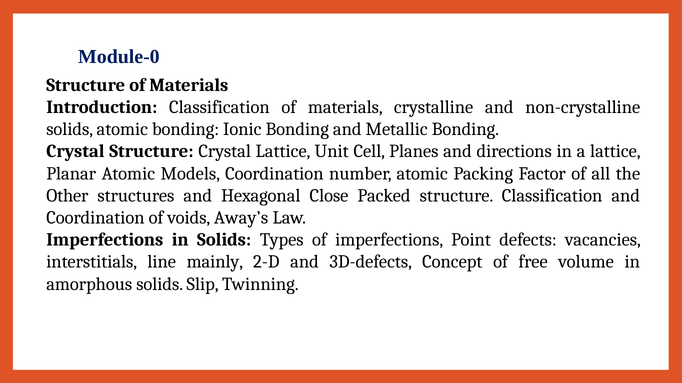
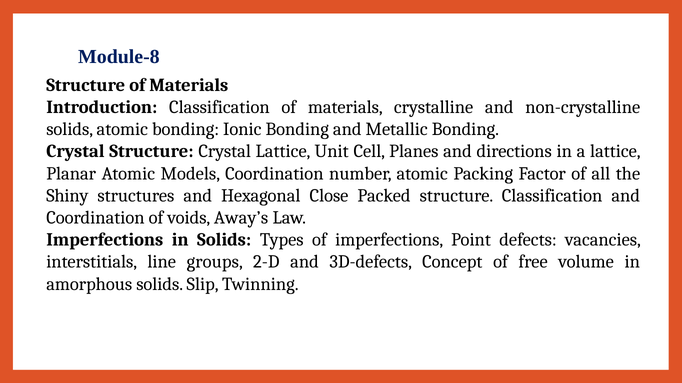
Module-0: Module-0 -> Module-8 (119, 57)
Other: Other -> Shiny (67, 196)
mainly: mainly -> groups (215, 262)
